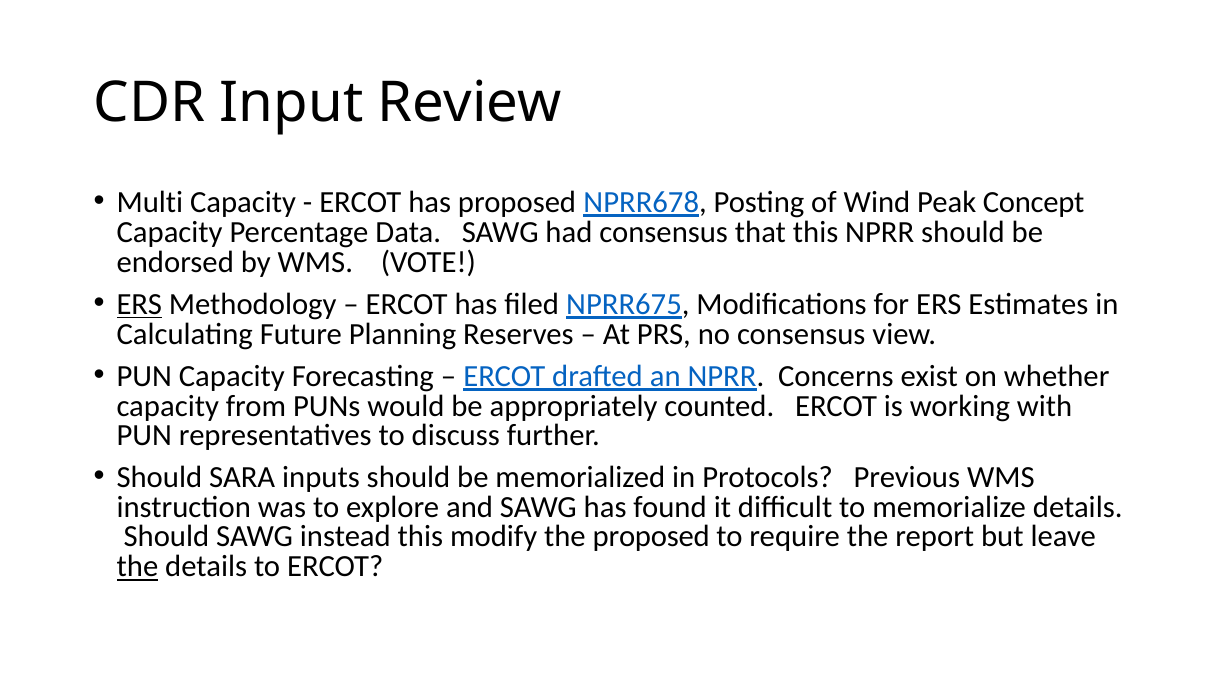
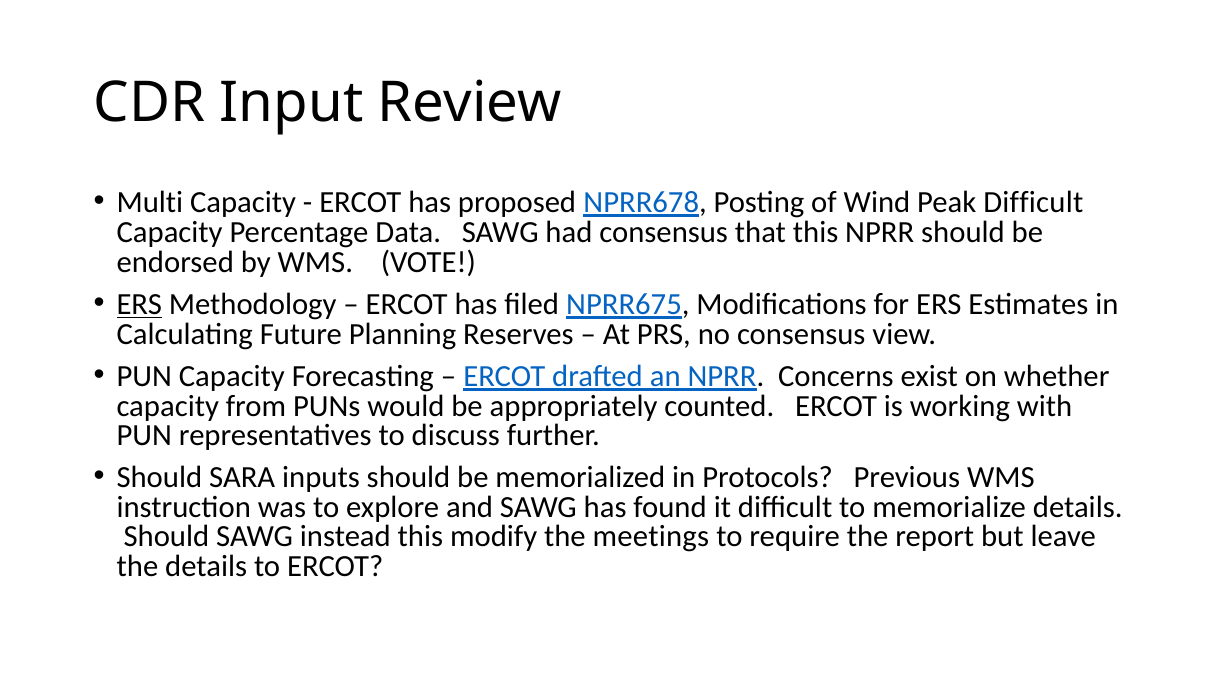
Peak Concept: Concept -> Difficult (1033, 203)
the proposed: proposed -> meetings (651, 537)
the underline: present -> none (137, 566)
